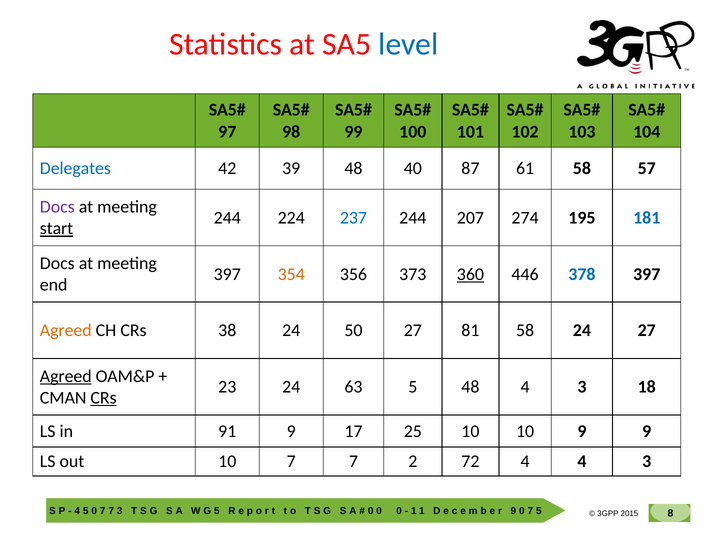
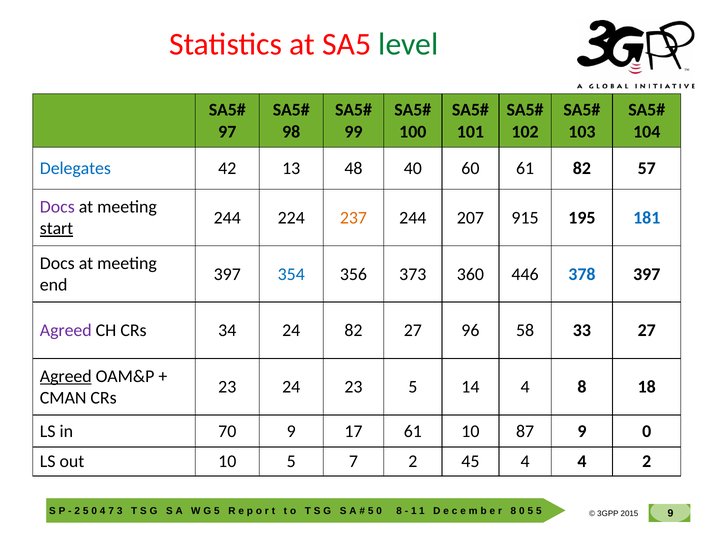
level colour: blue -> green (408, 44)
39: 39 -> 13 (291, 169)
87: 87 -> 60 (470, 169)
61 58: 58 -> 82 (582, 169)
237 colour: blue -> orange (353, 218)
274: 274 -> 915 (525, 218)
354 colour: orange -> blue (291, 274)
360 underline: present -> none (470, 274)
Agreed colour: orange -> purple (66, 331)
38: 38 -> 34 (227, 331)
24 50: 50 -> 82 (353, 331)
81: 81 -> 96 (470, 331)
58 24: 24 -> 33 (582, 331)
24 63: 63 -> 23 (353, 387)
5 48: 48 -> 14 (470, 387)
3: 3 -> 8 (582, 387)
CRs underline: present -> none (104, 398)
91: 91 -> 70 (227, 431)
17 25: 25 -> 61 (413, 431)
10 10: 10 -> 87 (525, 431)
9 9: 9 -> 0 (647, 431)
10 7: 7 -> 5 (291, 462)
72: 72 -> 45 (470, 462)
4 4 3: 3 -> 2 (647, 462)
4: 4 -> 2 (77, 511)
7: 7 -> 4 (103, 511)
0: 0 -> 5 (371, 511)
0: 0 -> 8 (399, 511)
9: 9 -> 8 (513, 511)
7: 7 -> 5 (530, 511)
5 8: 8 -> 9 (670, 514)
